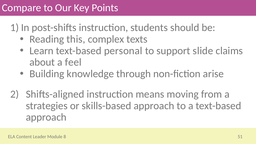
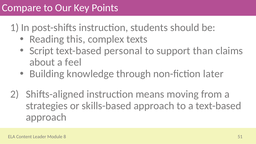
Learn: Learn -> Script (42, 51)
slide: slide -> than (203, 51)
arise: arise -> later (213, 74)
